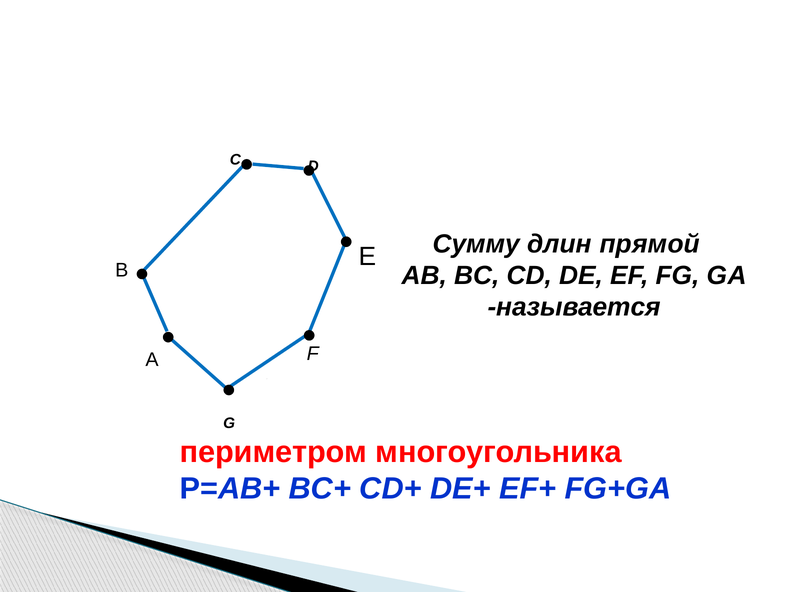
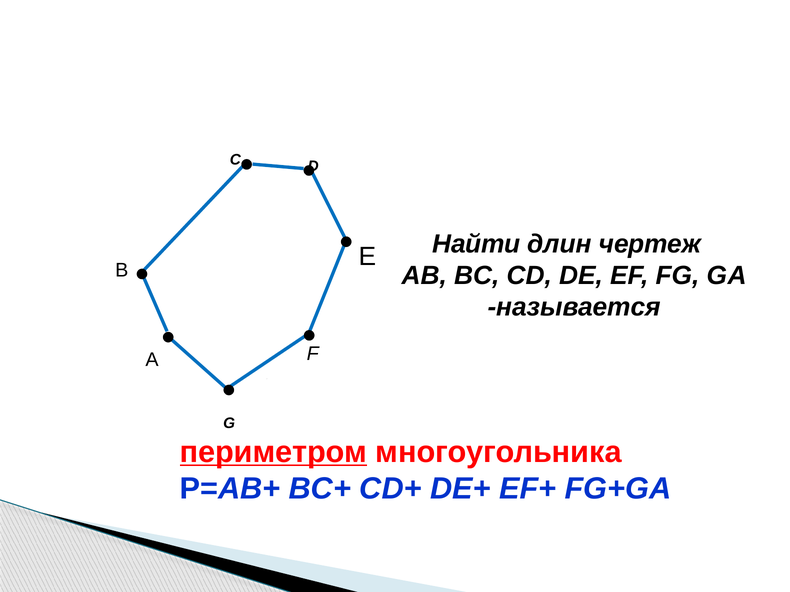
Сумму: Сумму -> Найти (476, 244)
прямой: прямой -> чертеж (650, 244)
периметром underline: none -> present (273, 452)
